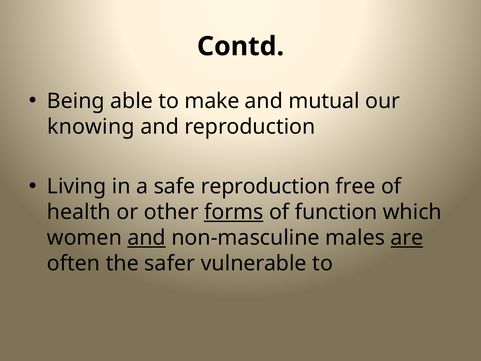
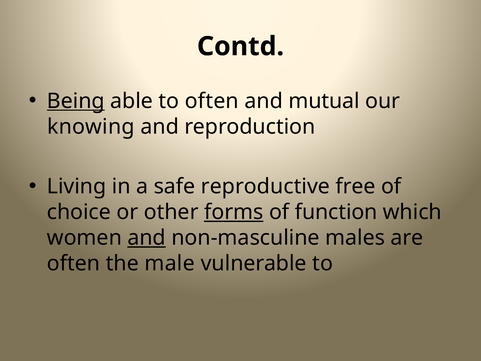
Being underline: none -> present (76, 101)
to make: make -> often (212, 101)
safe reproduction: reproduction -> reproductive (265, 186)
health: health -> choice (79, 212)
are underline: present -> none (407, 238)
safer: safer -> male (170, 263)
